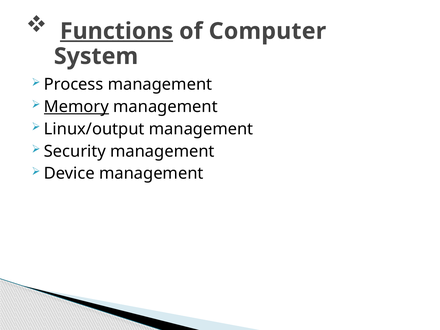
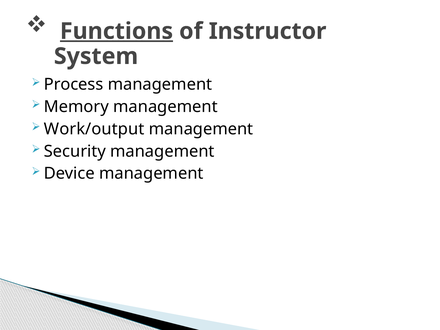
Computer: Computer -> Instructor (268, 31)
Memory underline: present -> none (76, 107)
Linux/output: Linux/output -> Work/output (94, 129)
